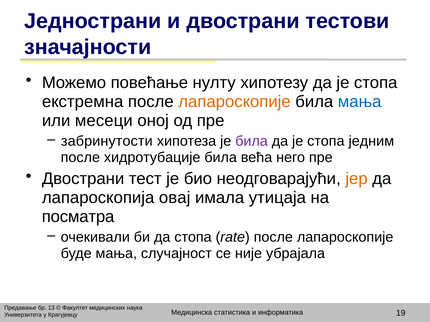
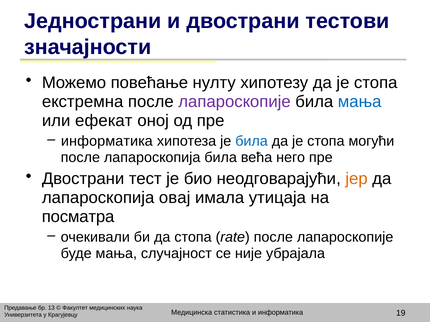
лапароскопије colour: orange -> purple (235, 102)
месеци: месеци -> ефекат (104, 121)
забринутости: забринутости -> информатика (107, 141)
била colour: purple -> blue (252, 141)
једним: једним -> могући (371, 141)
после хидротубације: хидротубације -> лапароскопија (152, 158)
